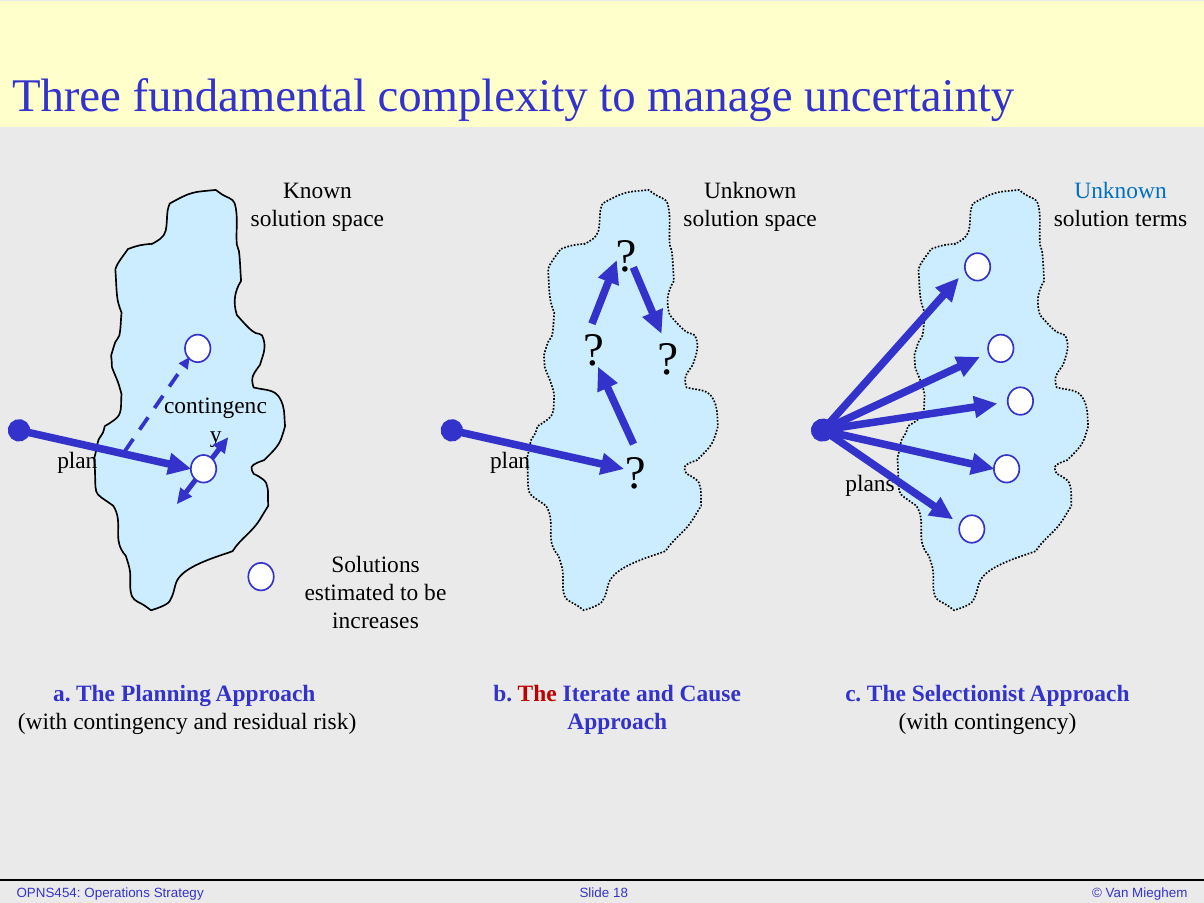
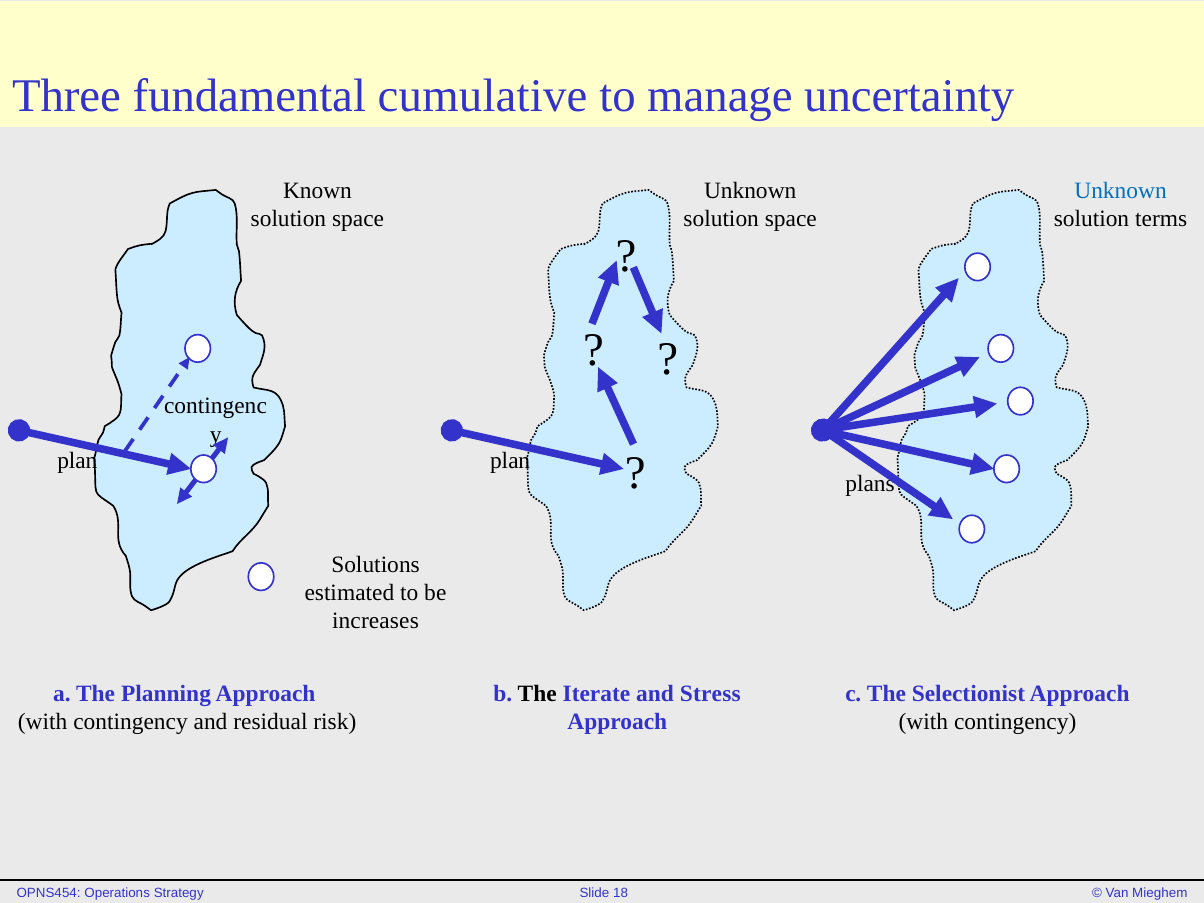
complexity: complexity -> cumulative (483, 96)
The colour: red -> black (537, 694)
Cause: Cause -> Stress (710, 694)
